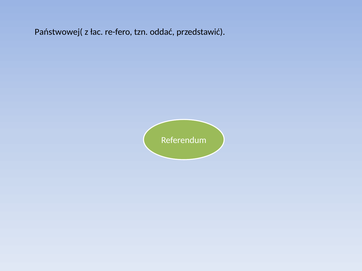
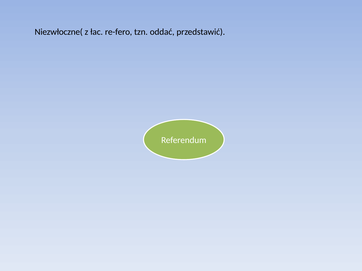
Państwowej(: Państwowej( -> Niezwłoczne( (59, 32)
